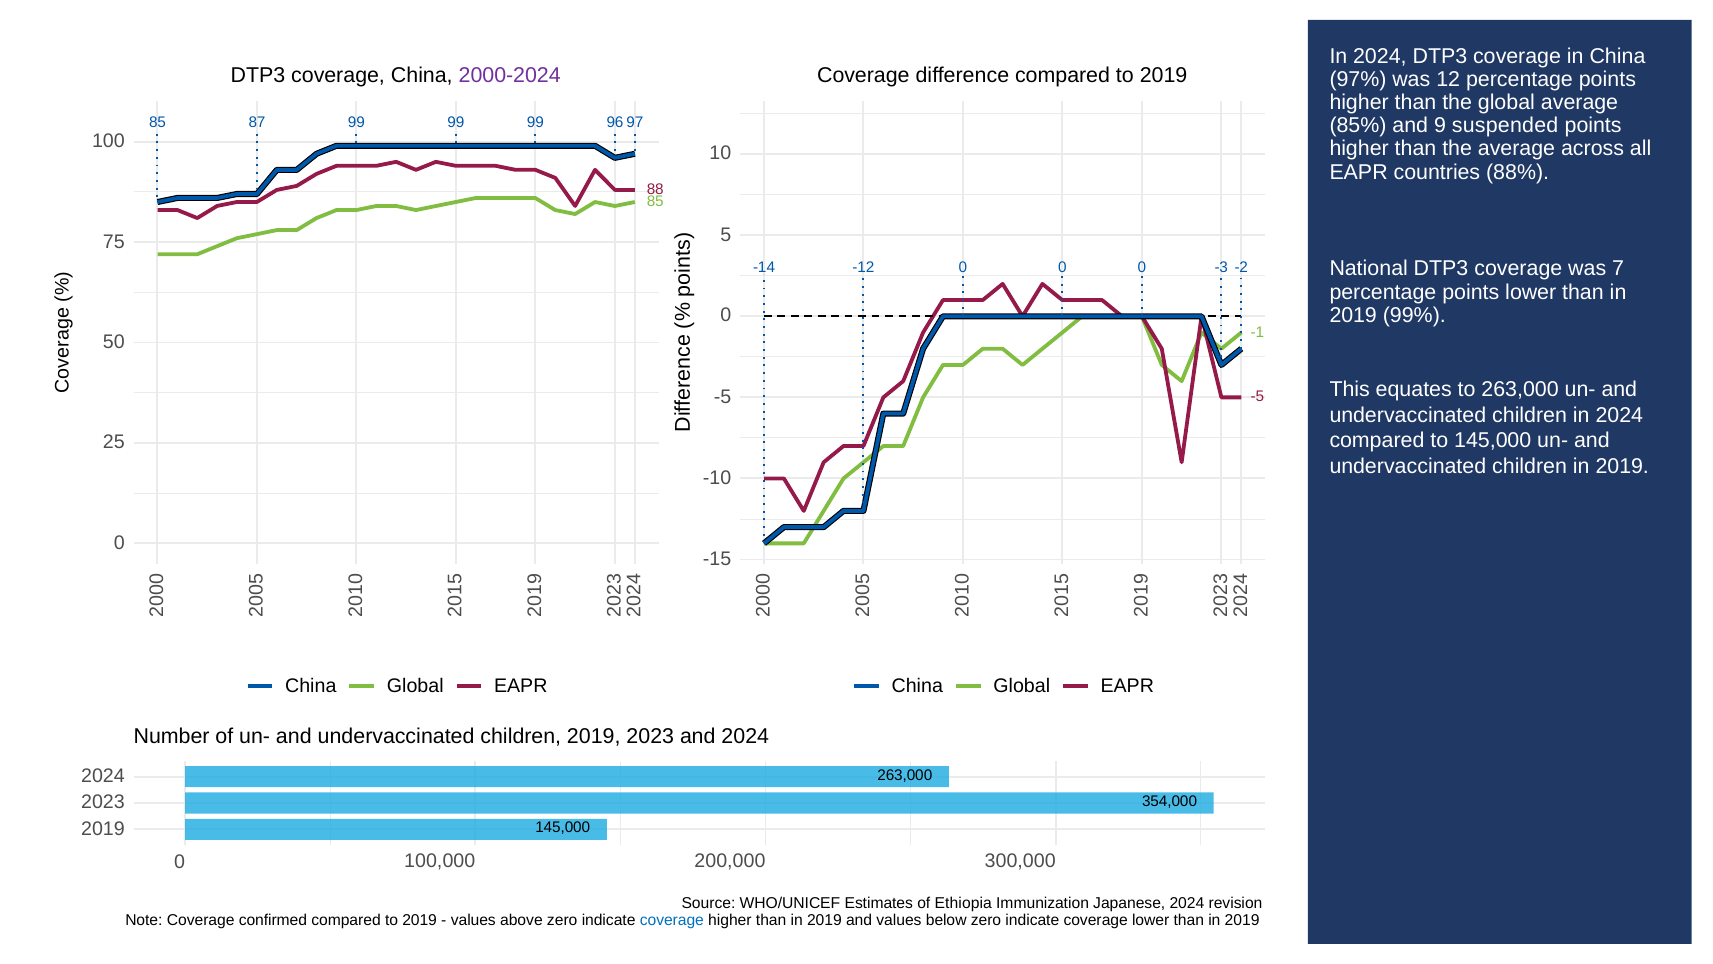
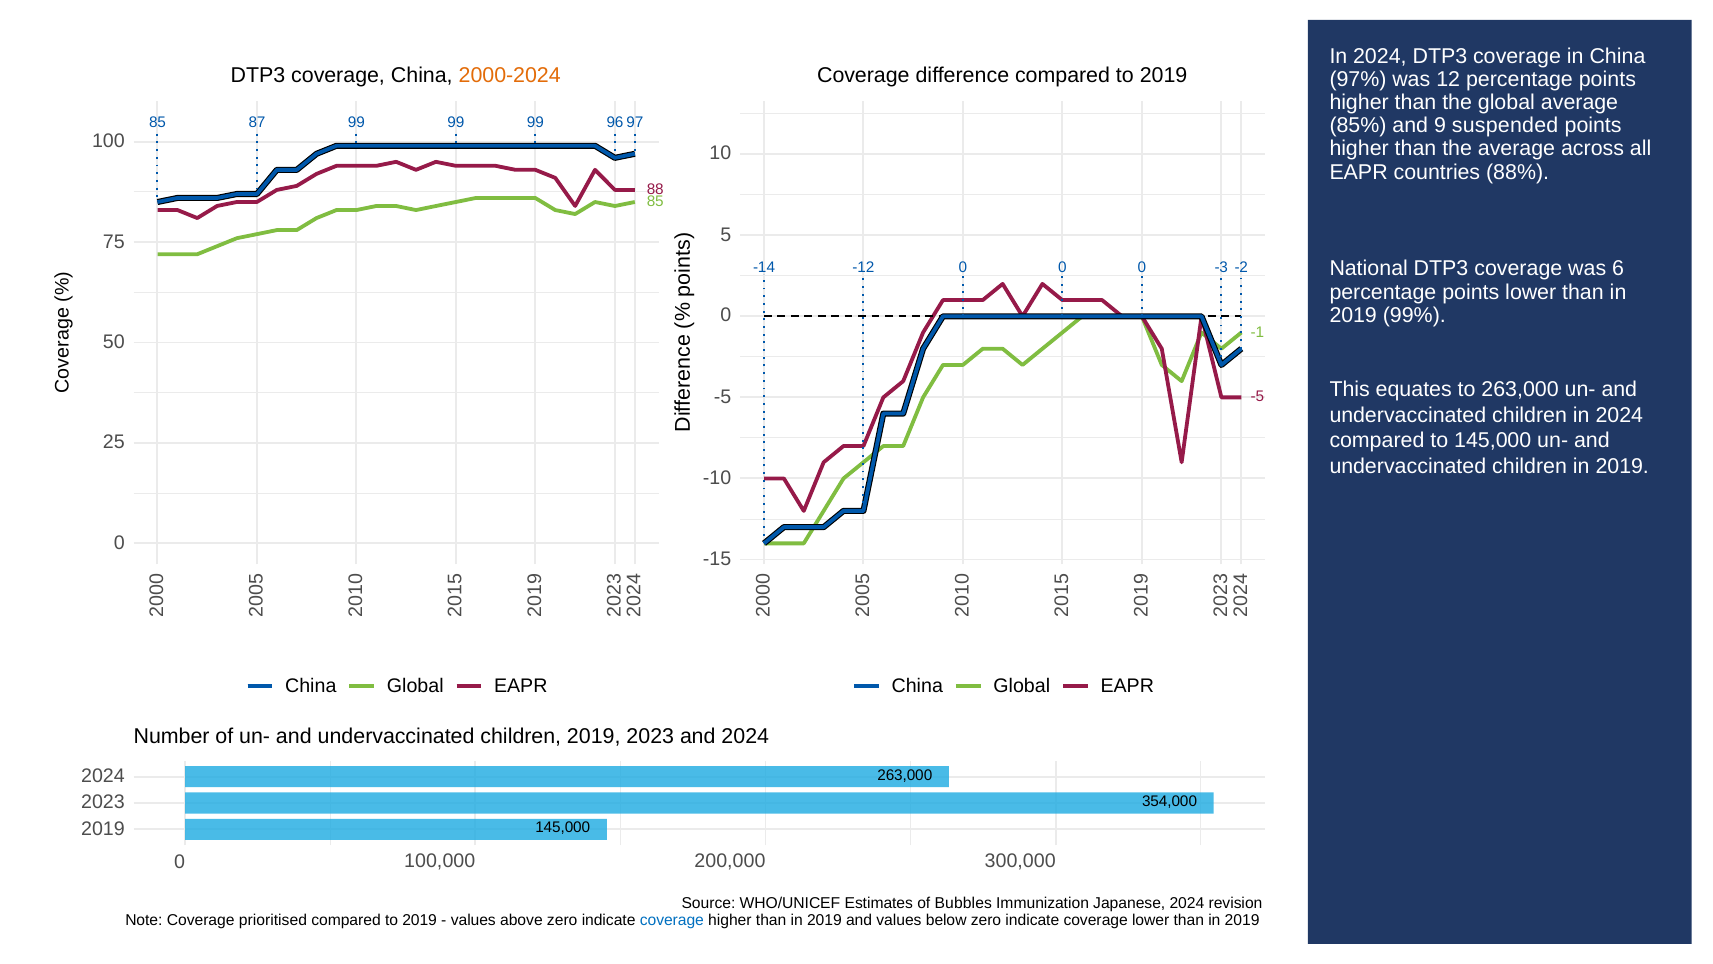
2000-2024 colour: purple -> orange (510, 76)
7: 7 -> 6 (1618, 269)
Ethiopia: Ethiopia -> Bubbles (963, 903)
confirmed: confirmed -> prioritised (273, 920)
